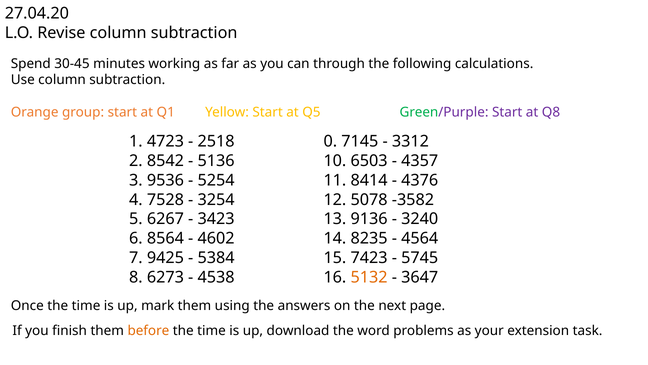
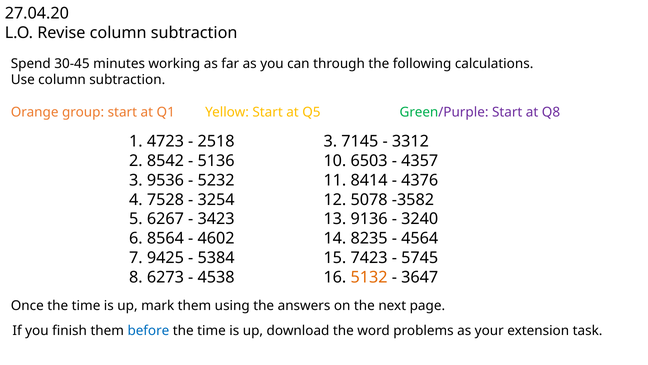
2518 0: 0 -> 3 (330, 141)
5254: 5254 -> 5232 (216, 180)
before colour: orange -> blue (148, 331)
